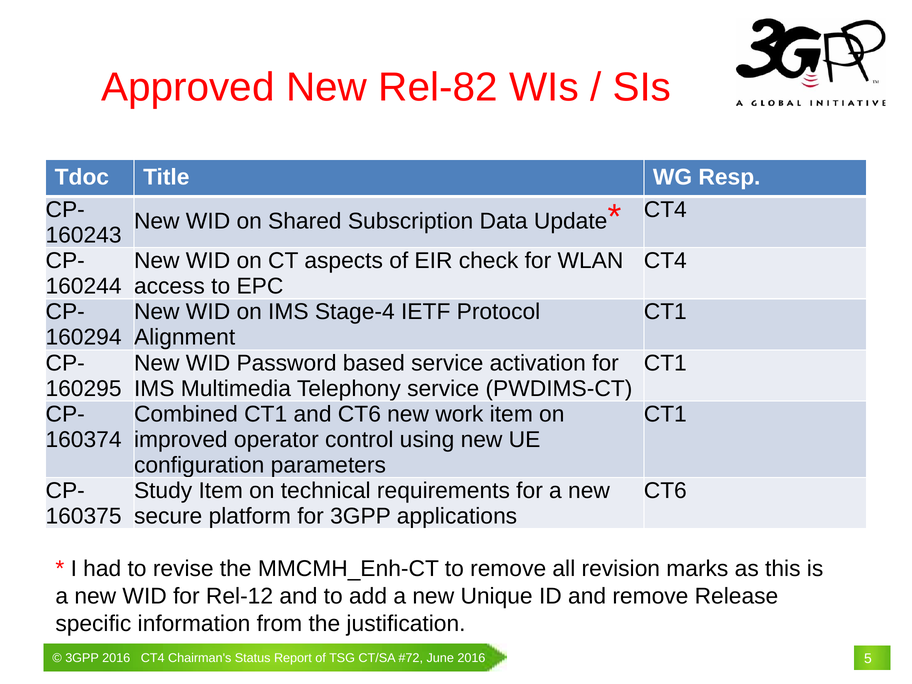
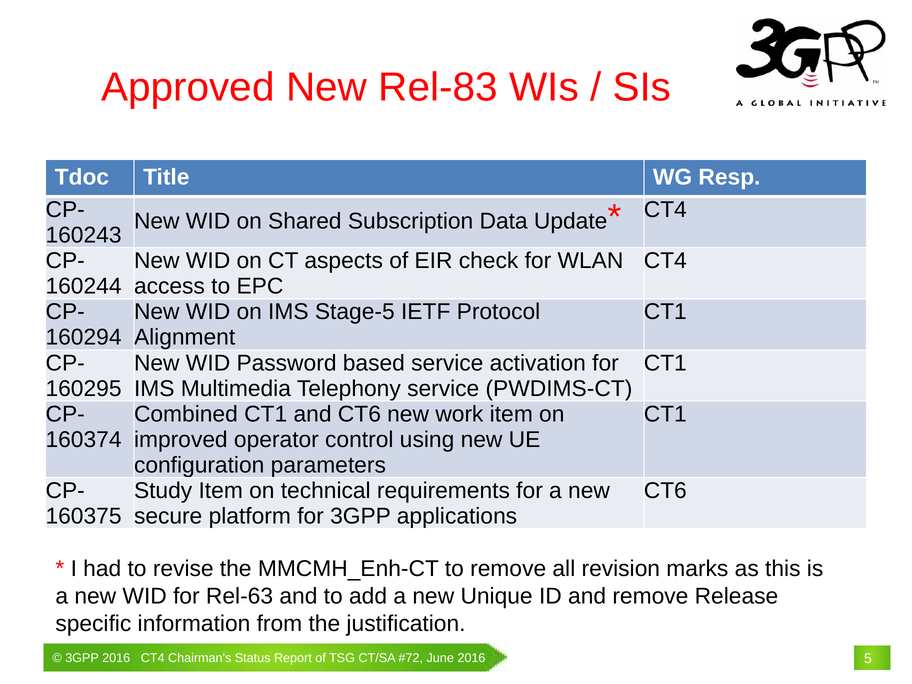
Rel-82: Rel-82 -> Rel-83 (438, 87)
Stage-4: Stage-4 -> Stage-5 (355, 312)
Rel-12: Rel-12 -> Rel-63 (240, 596)
